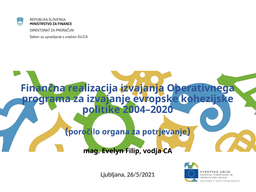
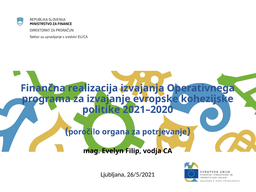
2004–2020: 2004–2020 -> 2021–2020 (148, 110)
